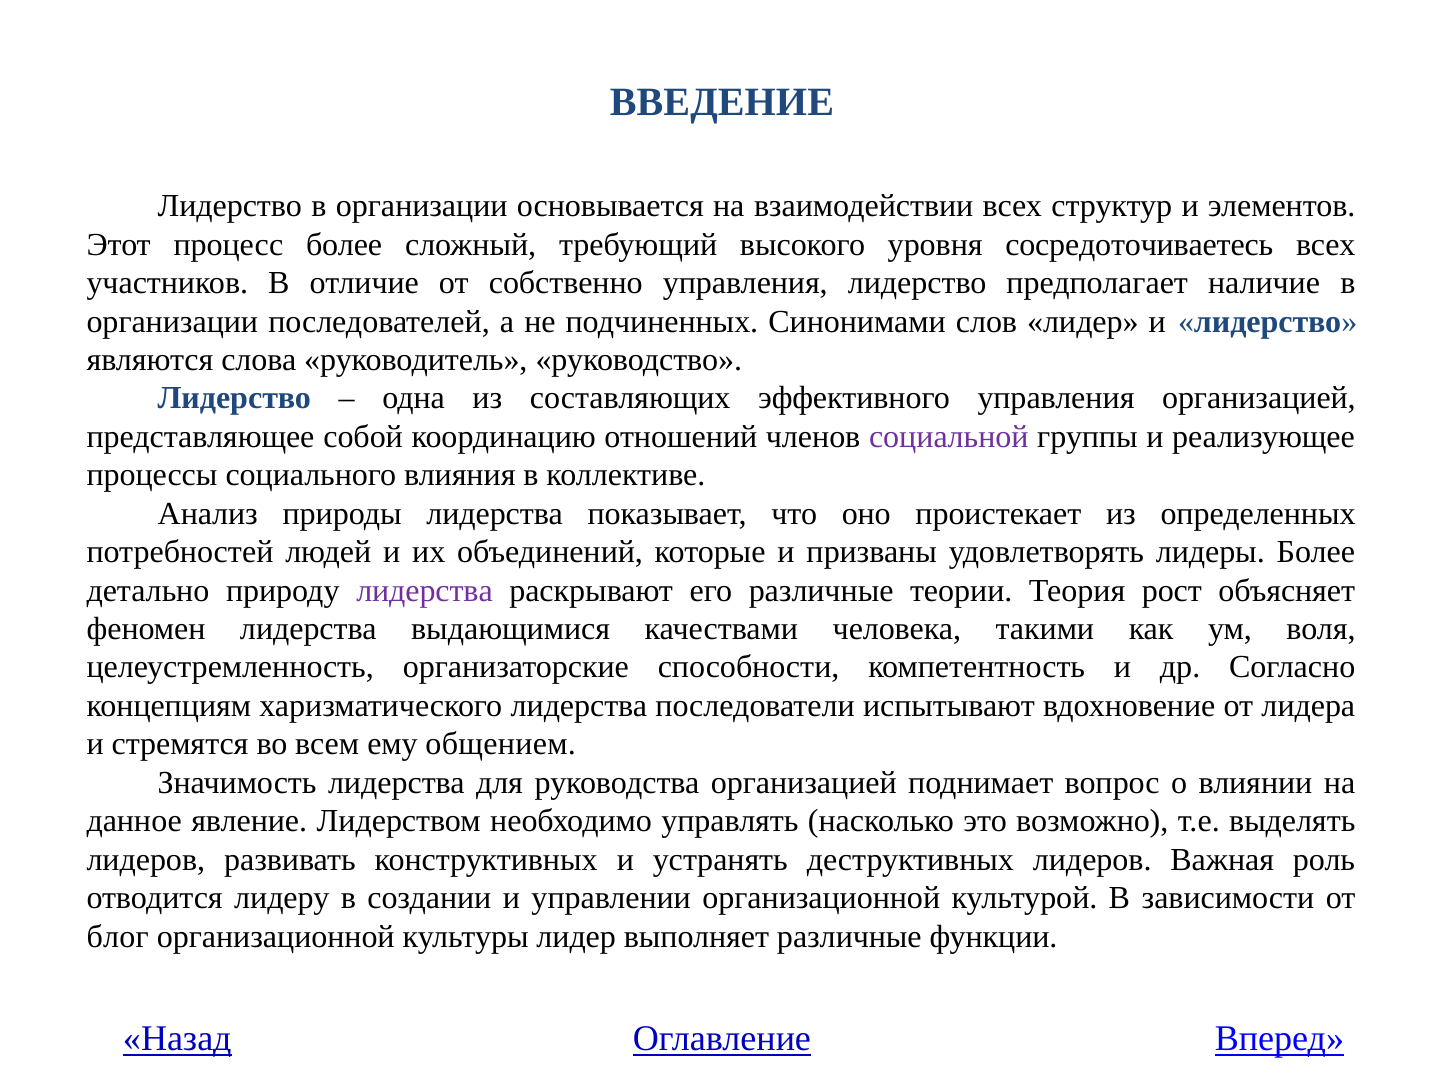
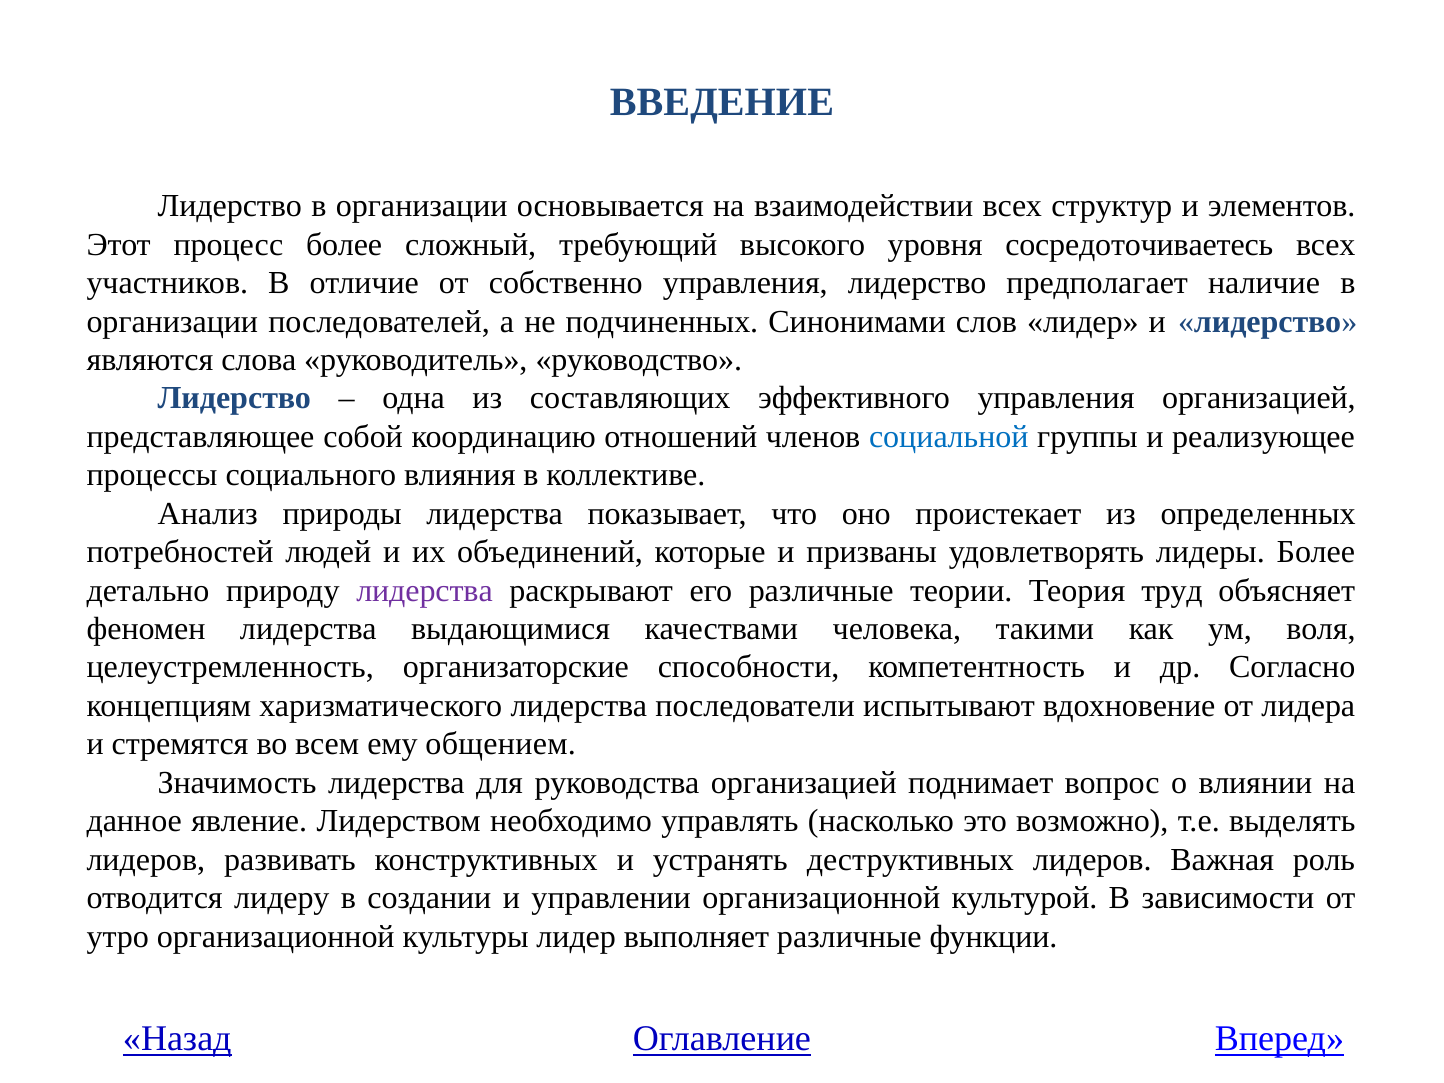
социальной colour: purple -> blue (949, 437)
рост: рост -> труд (1172, 591)
блог: блог -> утро (118, 936)
